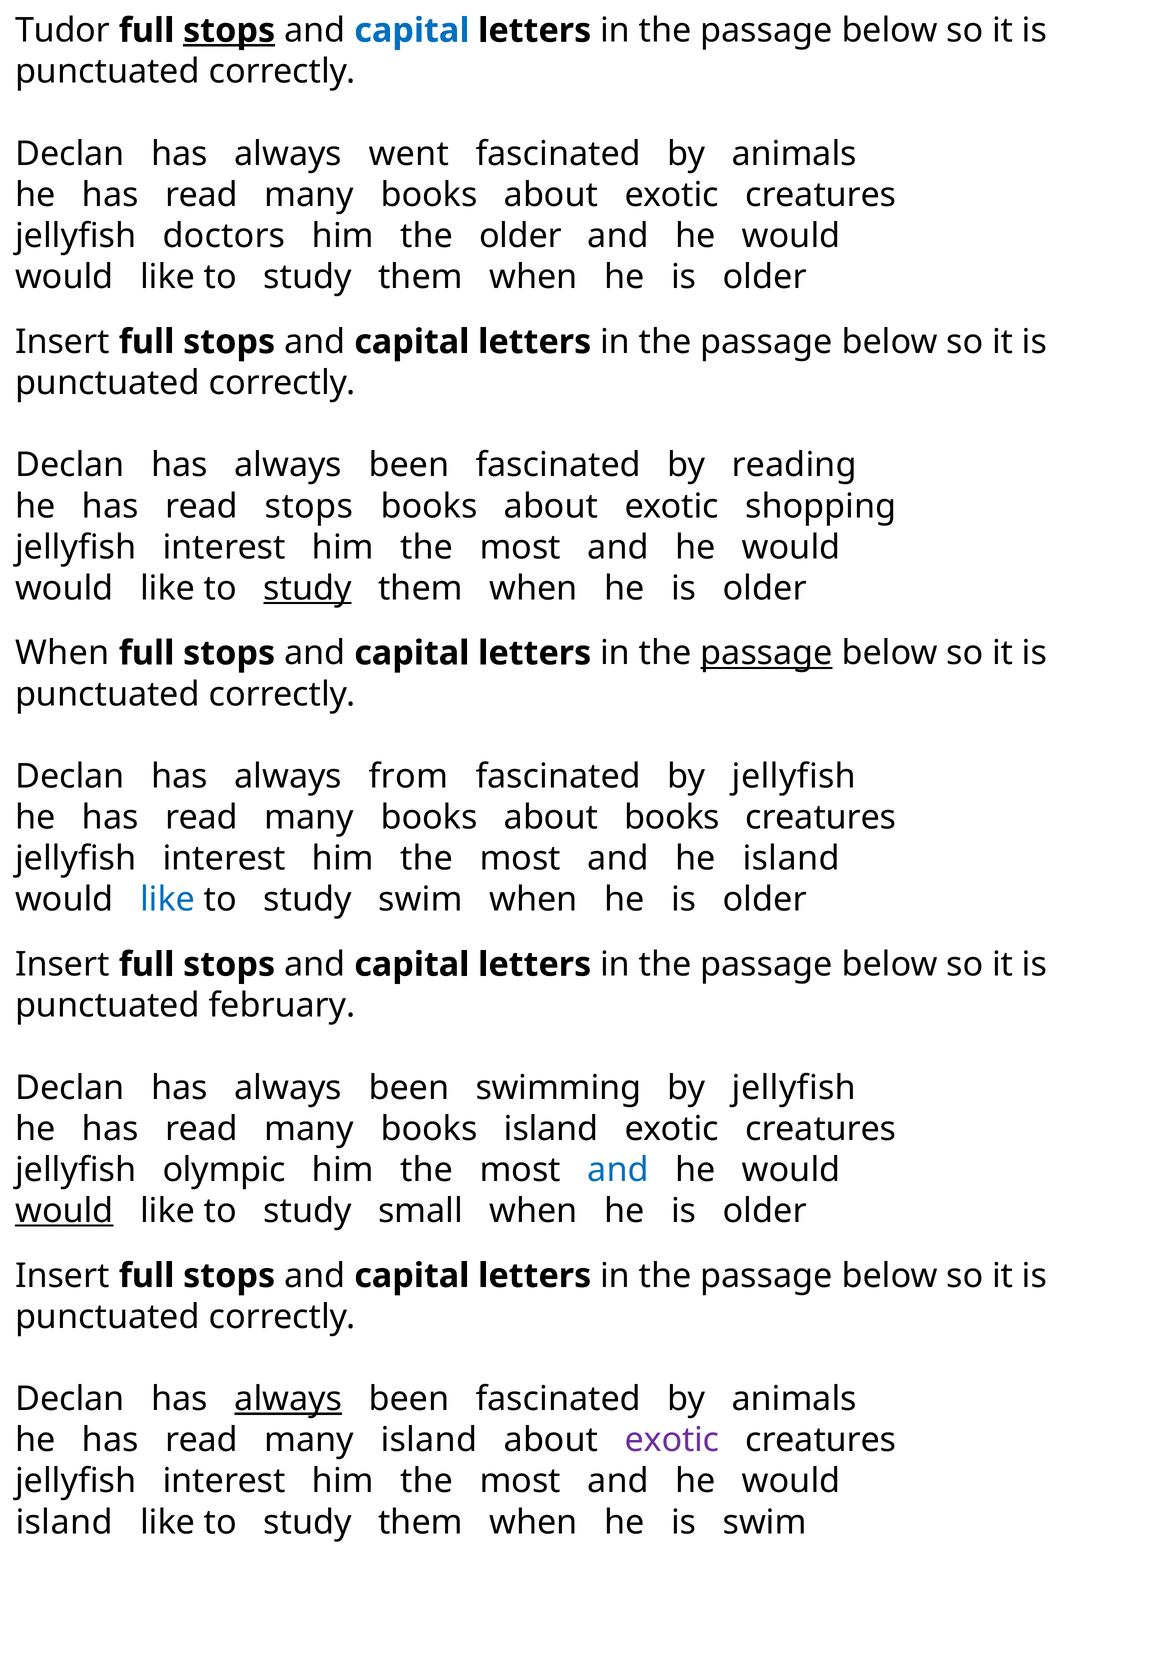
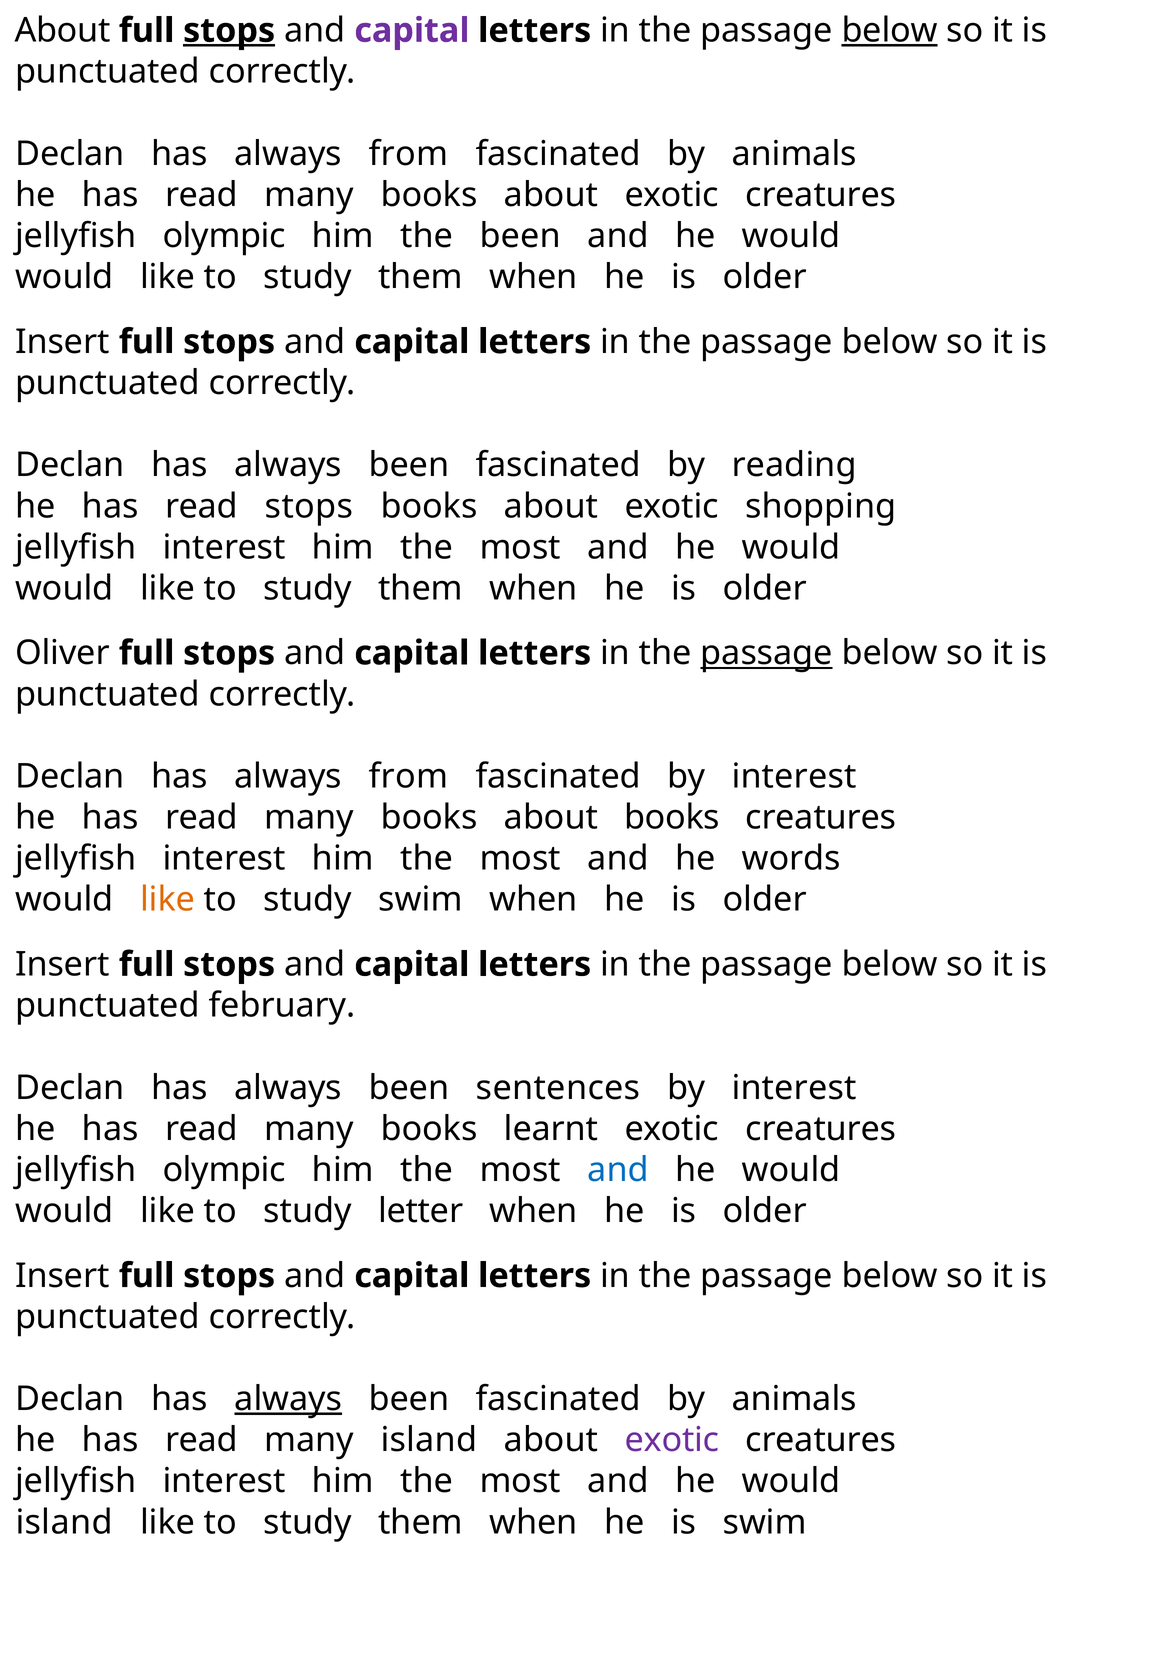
Tudor: Tudor -> About (63, 31)
capital colour: blue -> purple (412, 31)
below underline: none -> present (890, 31)
went: went -> from (409, 154)
doctors: doctors -> olympic (224, 236)
the older: older -> been (520, 236)
study underline: present -> none (308, 588)
When: When -> Oliver (62, 653)
fascinated by jellyfish: jellyfish -> interest (794, 776)
he island: island -> words (791, 858)
like colour: blue -> orange (168, 900)
swimming: swimming -> sentences (558, 1088)
jellyfish: jellyfish -> interest (794, 1088)
books island: island -> learnt (551, 1129)
would underline: present -> none (64, 1211)
small: small -> letter (421, 1211)
